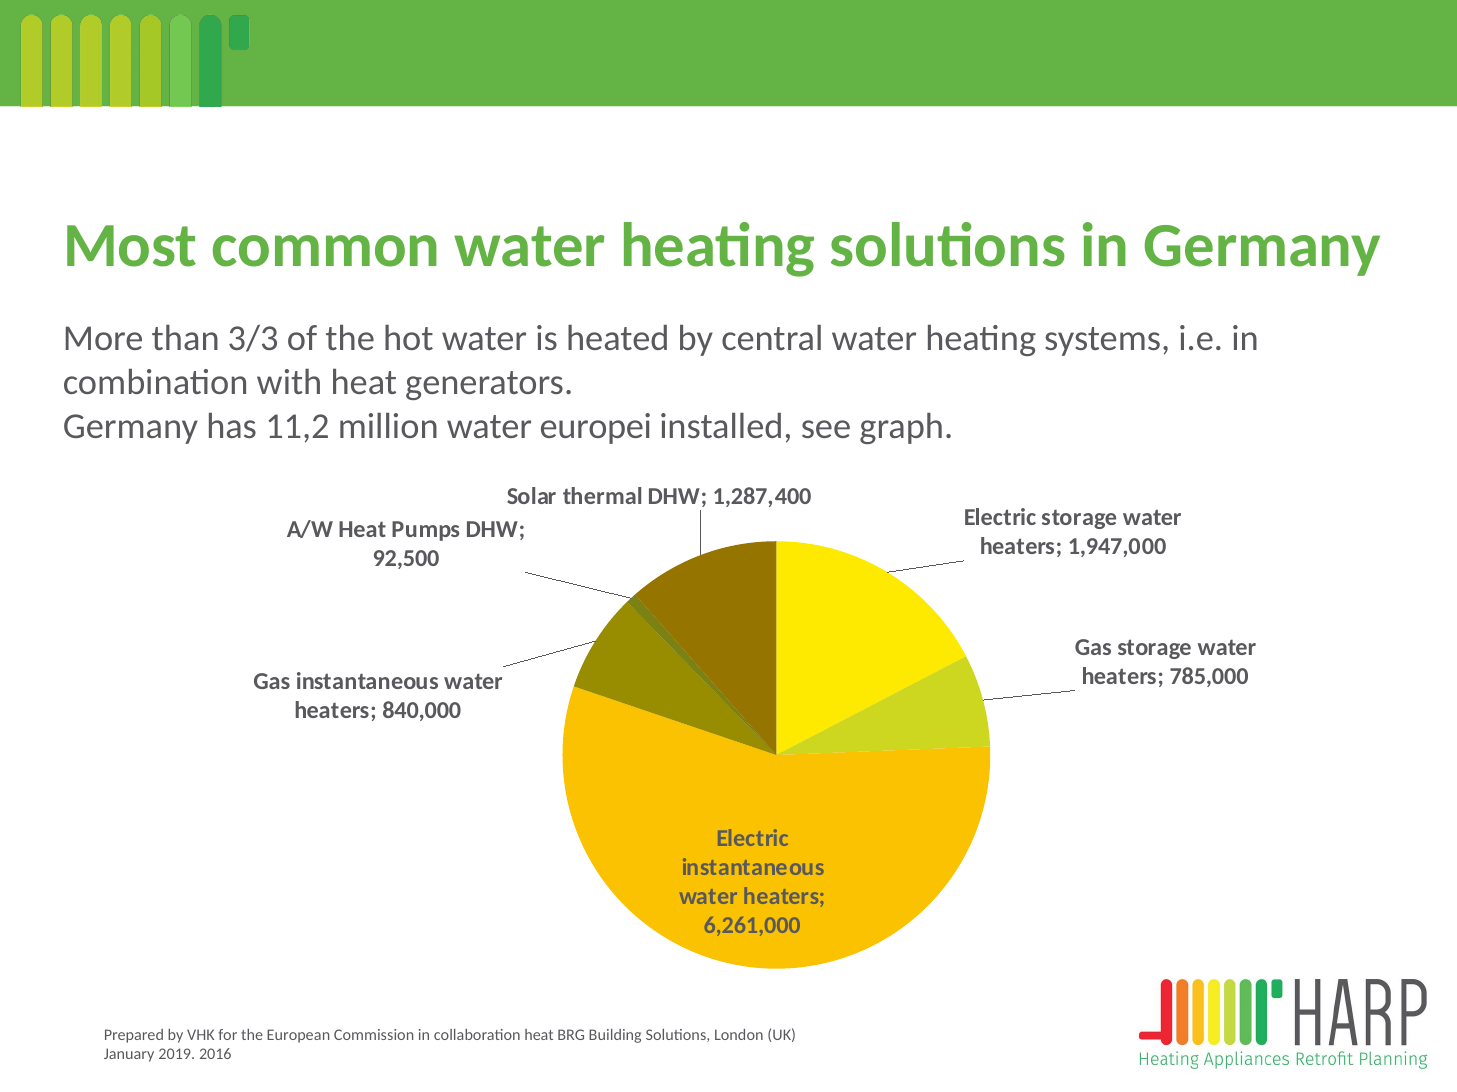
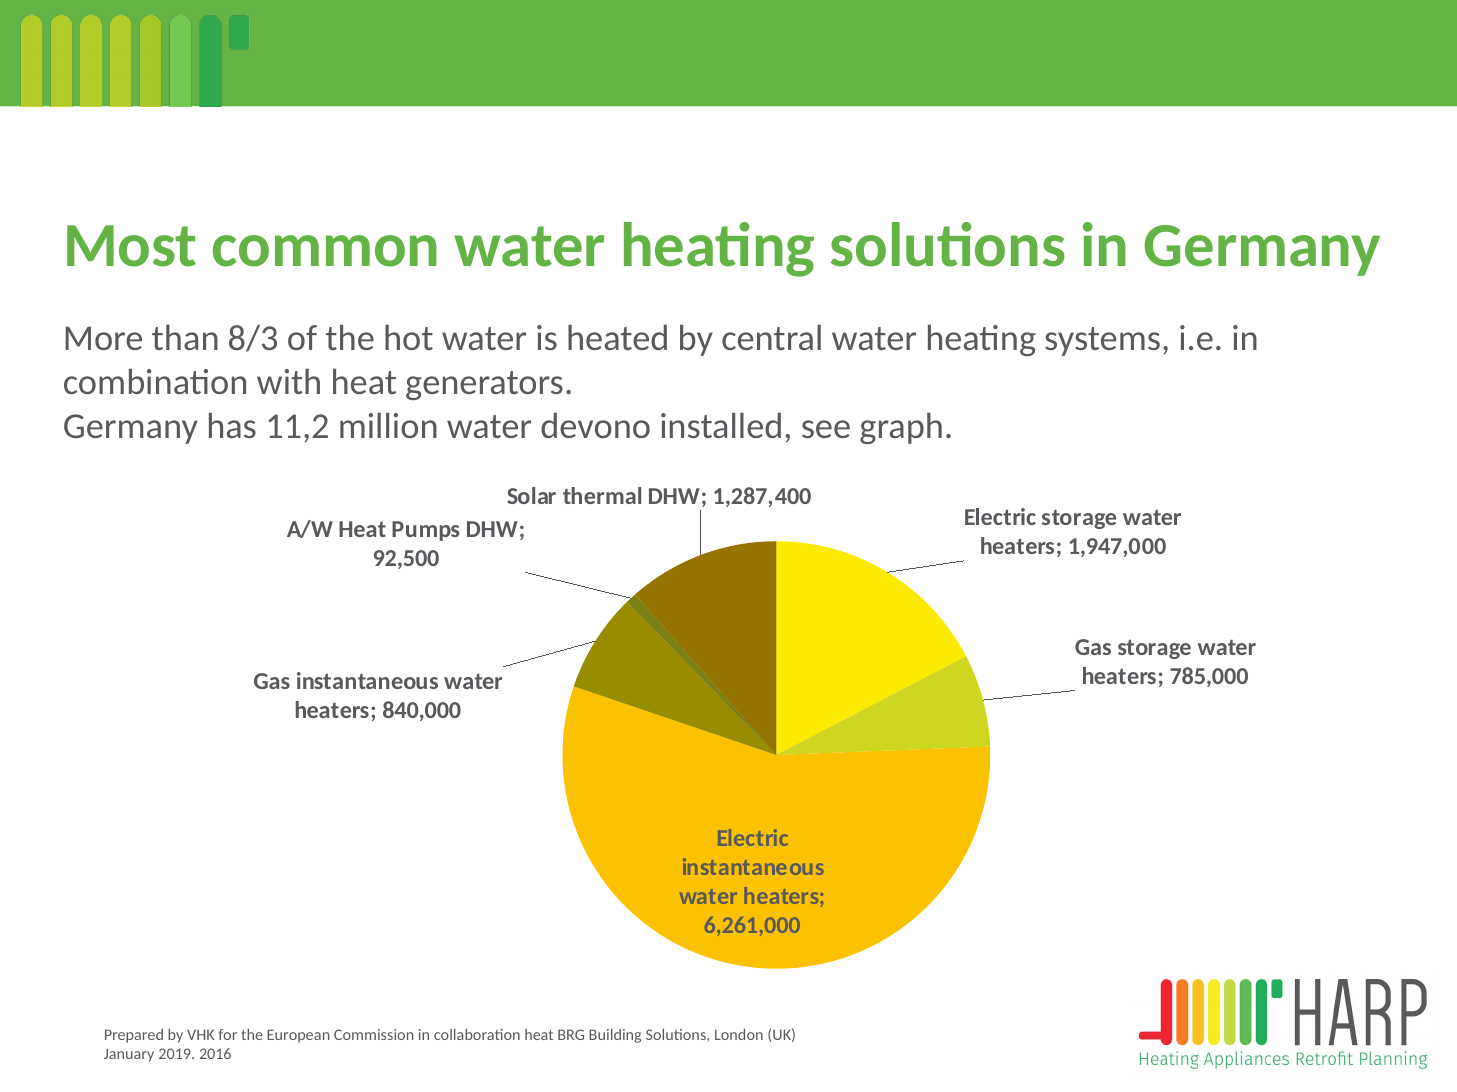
3/3: 3/3 -> 8/3 (253, 339)
europei: europei -> devono (596, 426)
